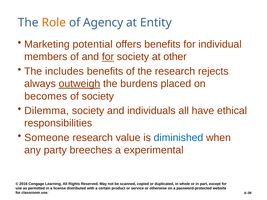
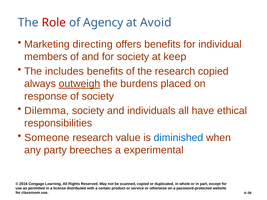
Role colour: orange -> red (54, 23)
Entity: Entity -> Avoid (156, 23)
potential: potential -> directing (93, 44)
for underline: present -> none (108, 57)
other: other -> keep (175, 57)
research rejects: rejects -> copied (213, 71)
becomes: becomes -> response (46, 96)
